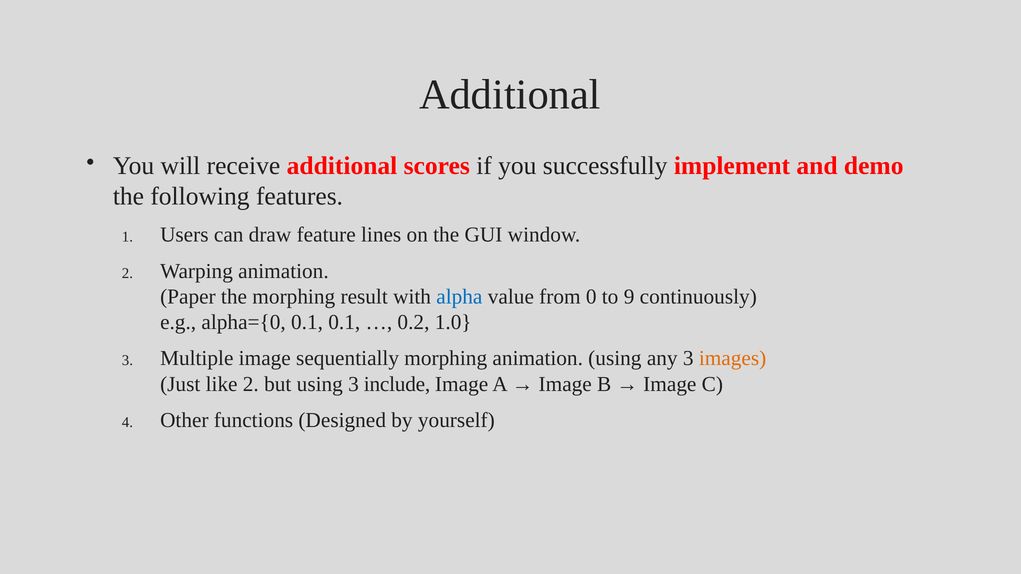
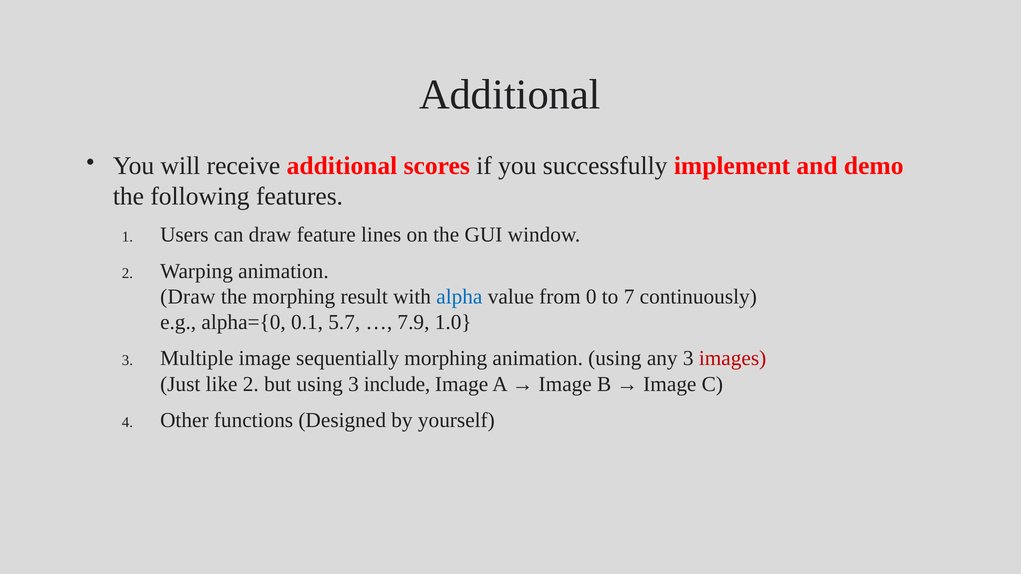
Paper: Paper -> Draw (188, 297)
9: 9 -> 7 (629, 297)
0.1 0.1: 0.1 -> 5.7 (344, 322)
0.2: 0.2 -> 7.9 (413, 322)
images colour: orange -> red (733, 359)
